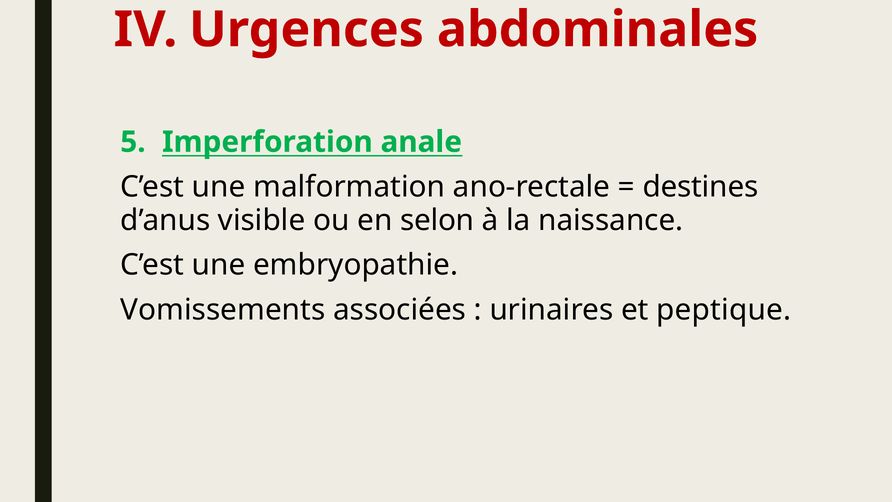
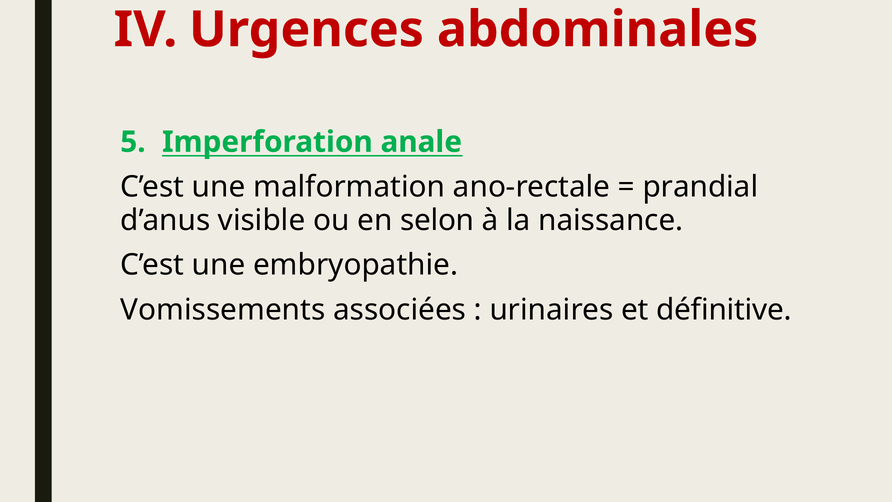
destines: destines -> prandial (700, 187)
peptique: peptique -> définitive (724, 310)
